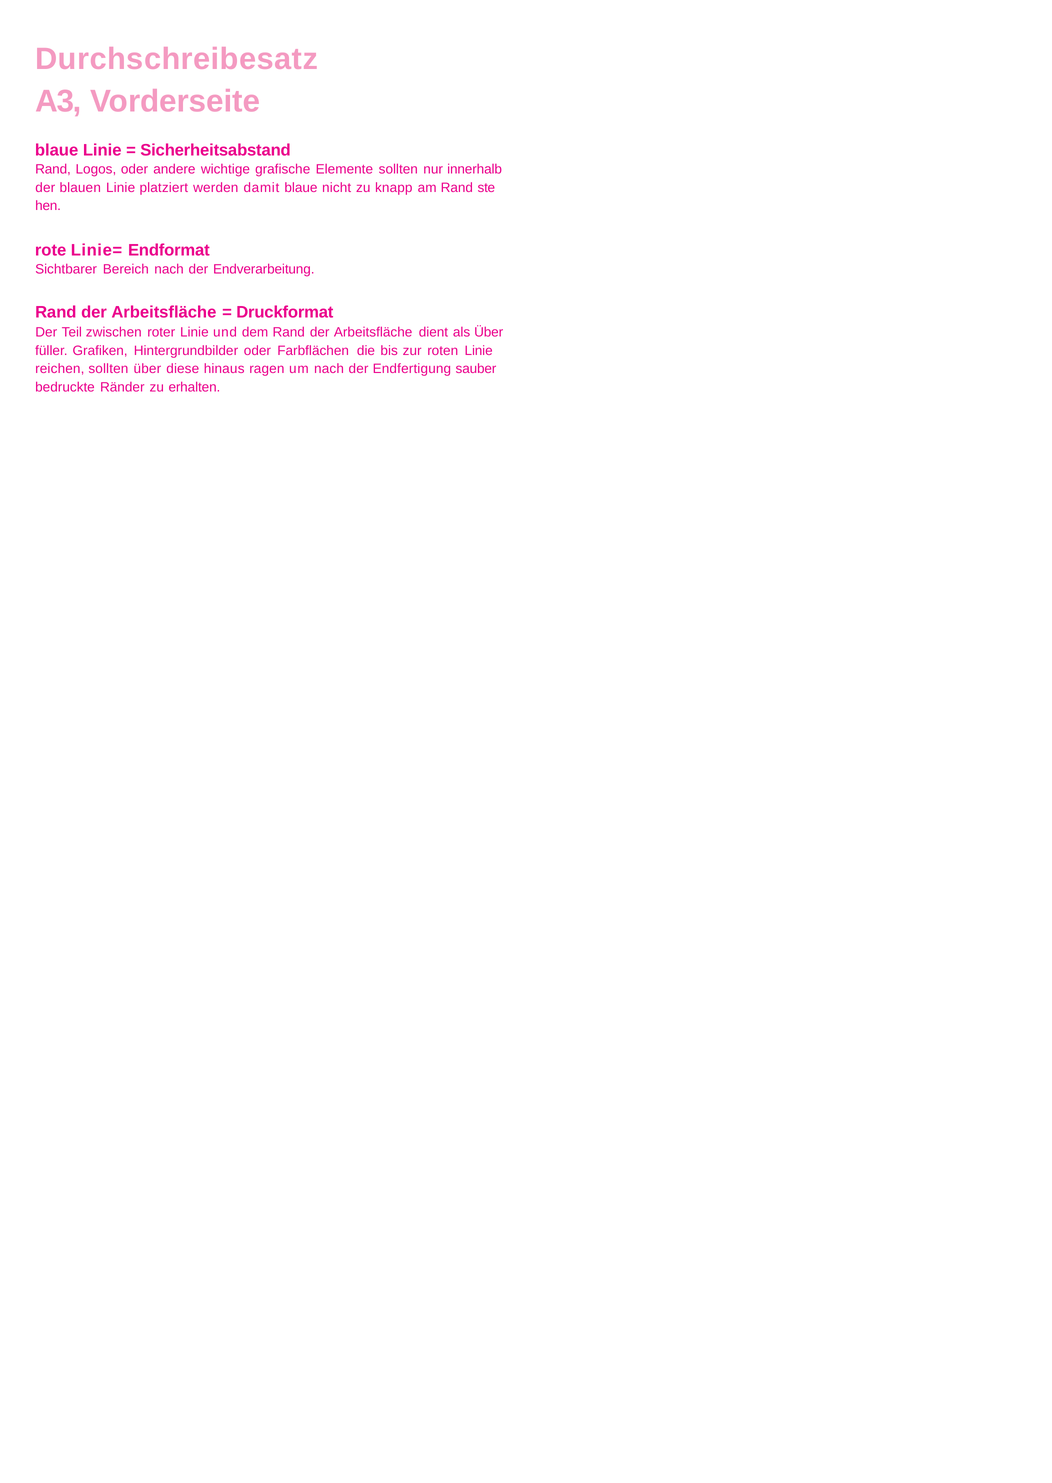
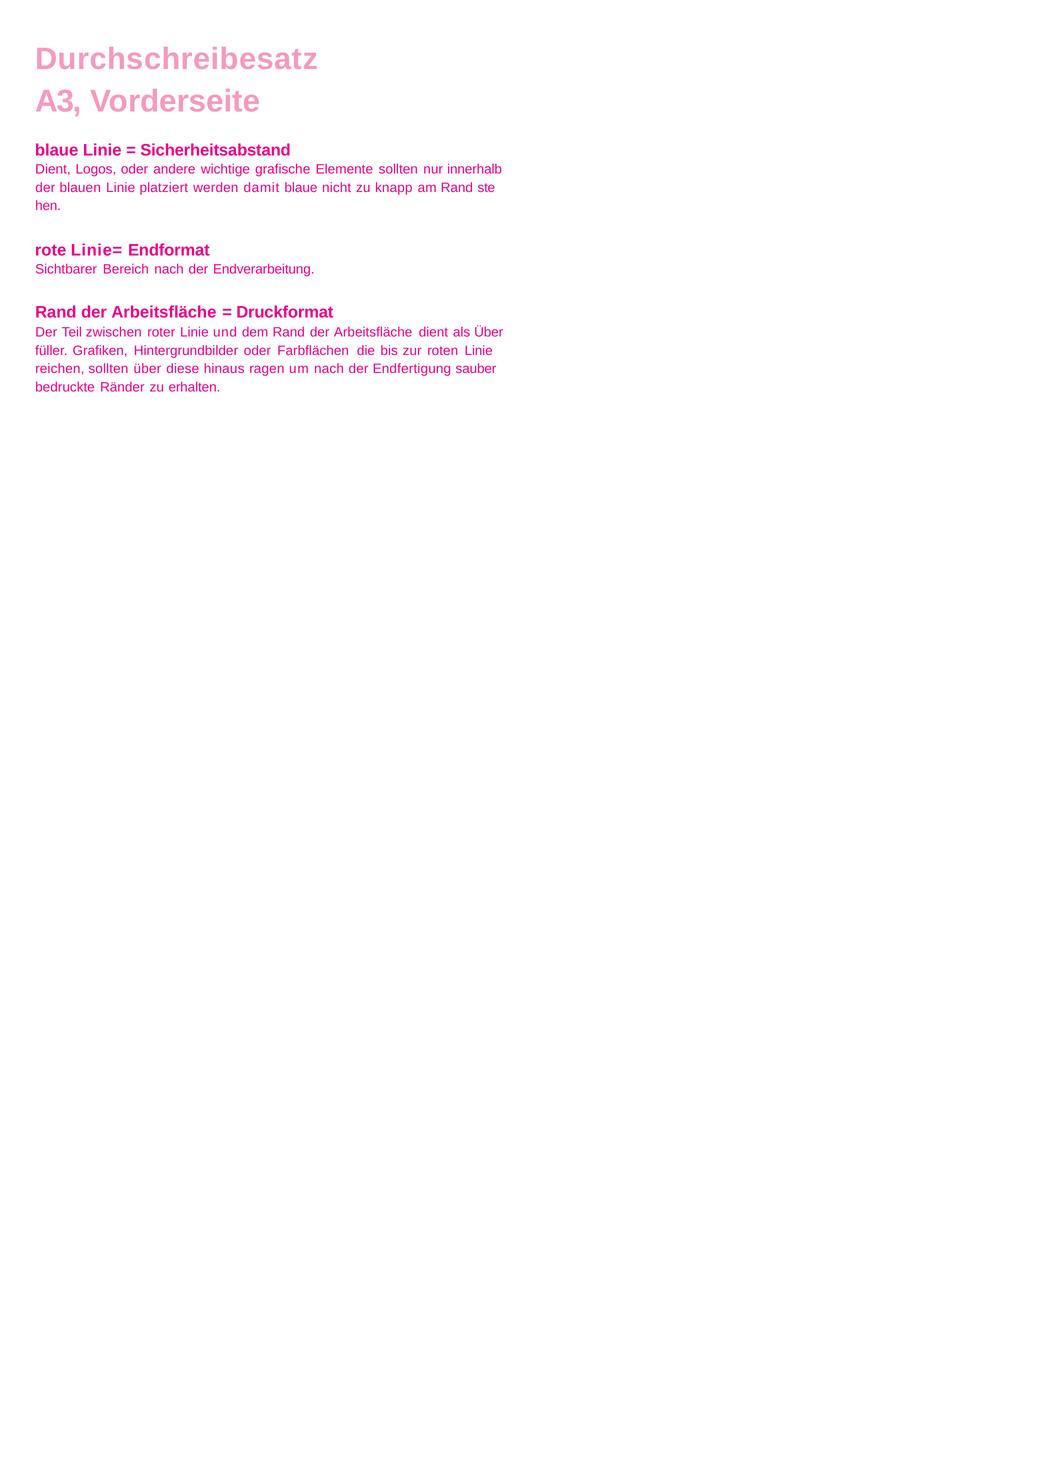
Rand: Rand -> Dient (53, 169)
